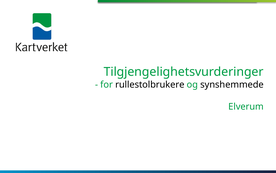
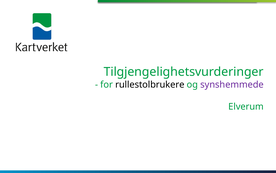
synshemmede colour: black -> purple (232, 84)
